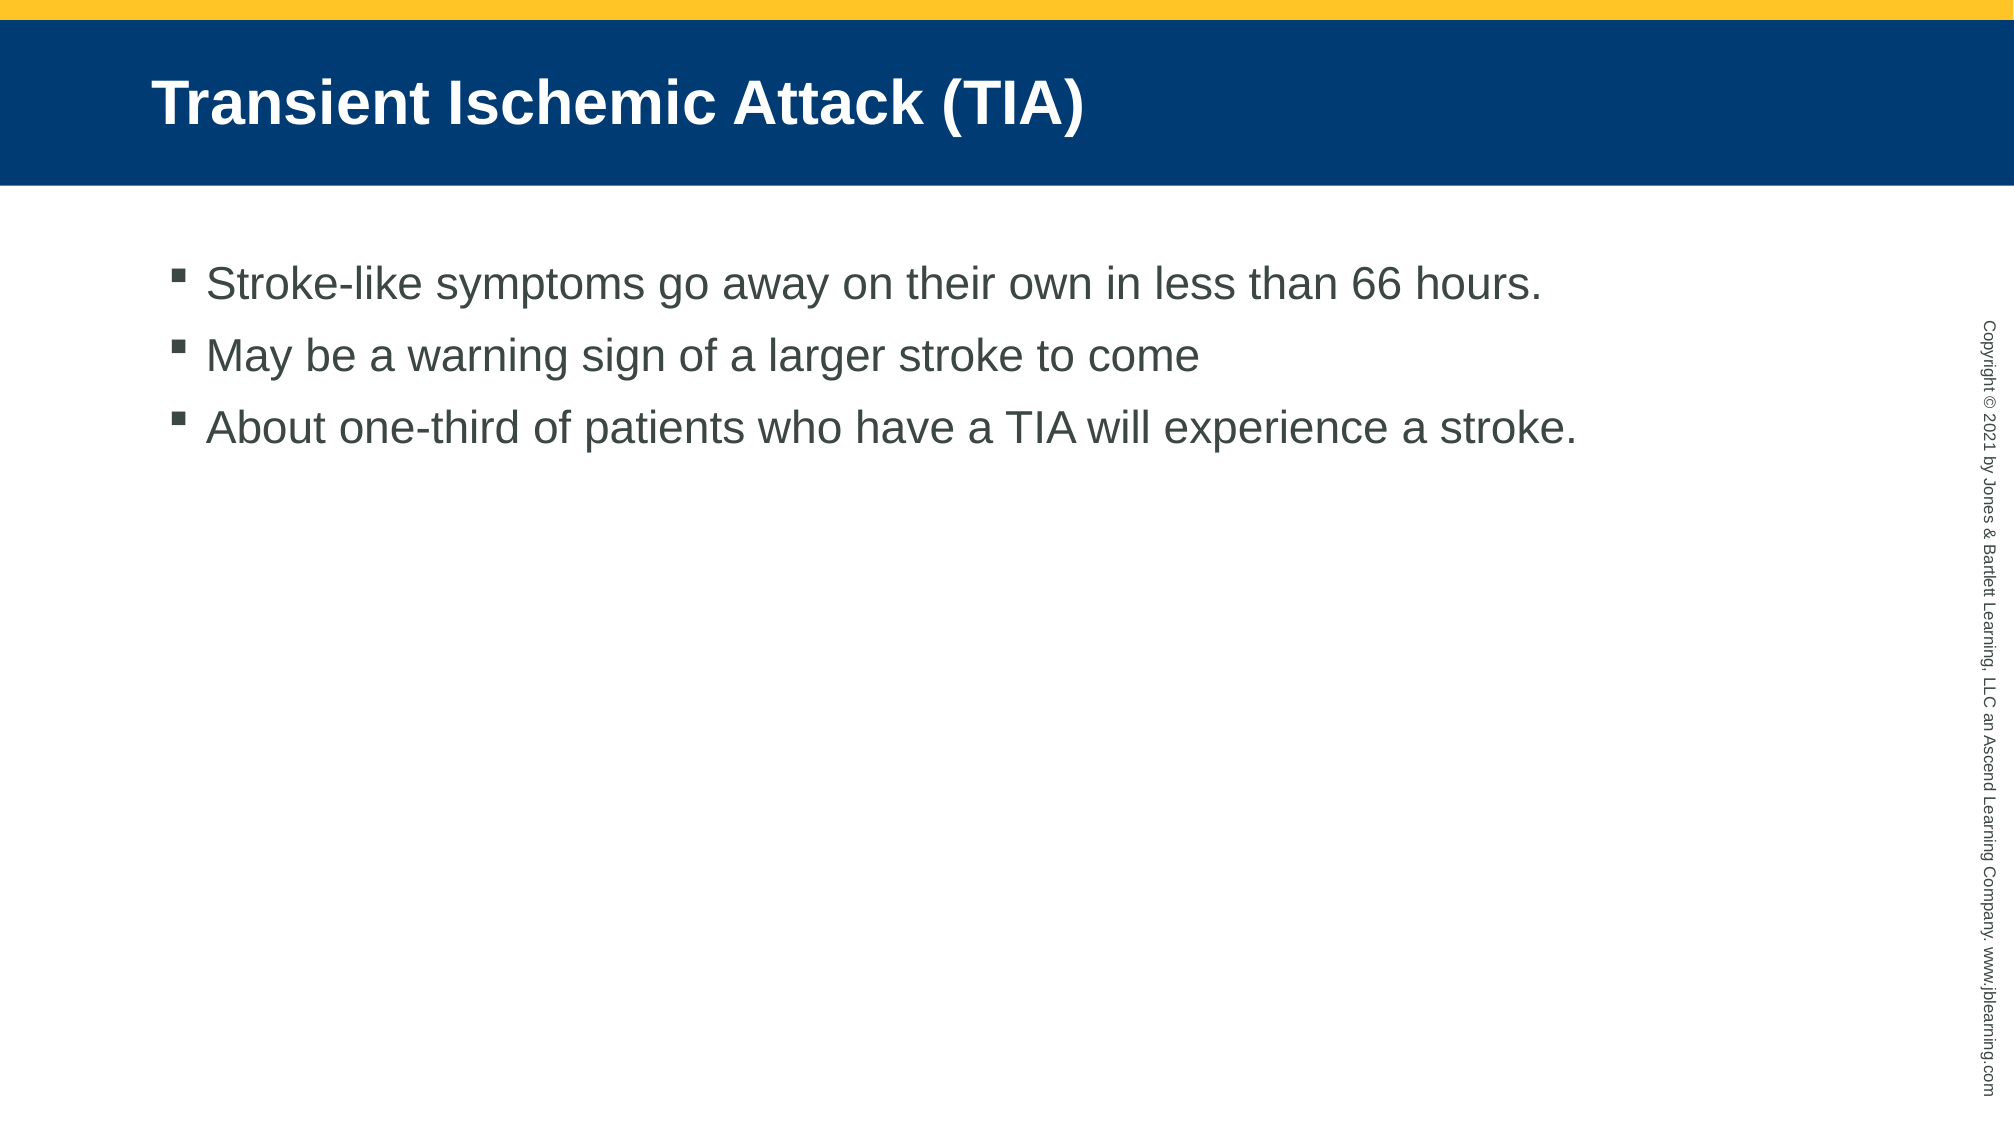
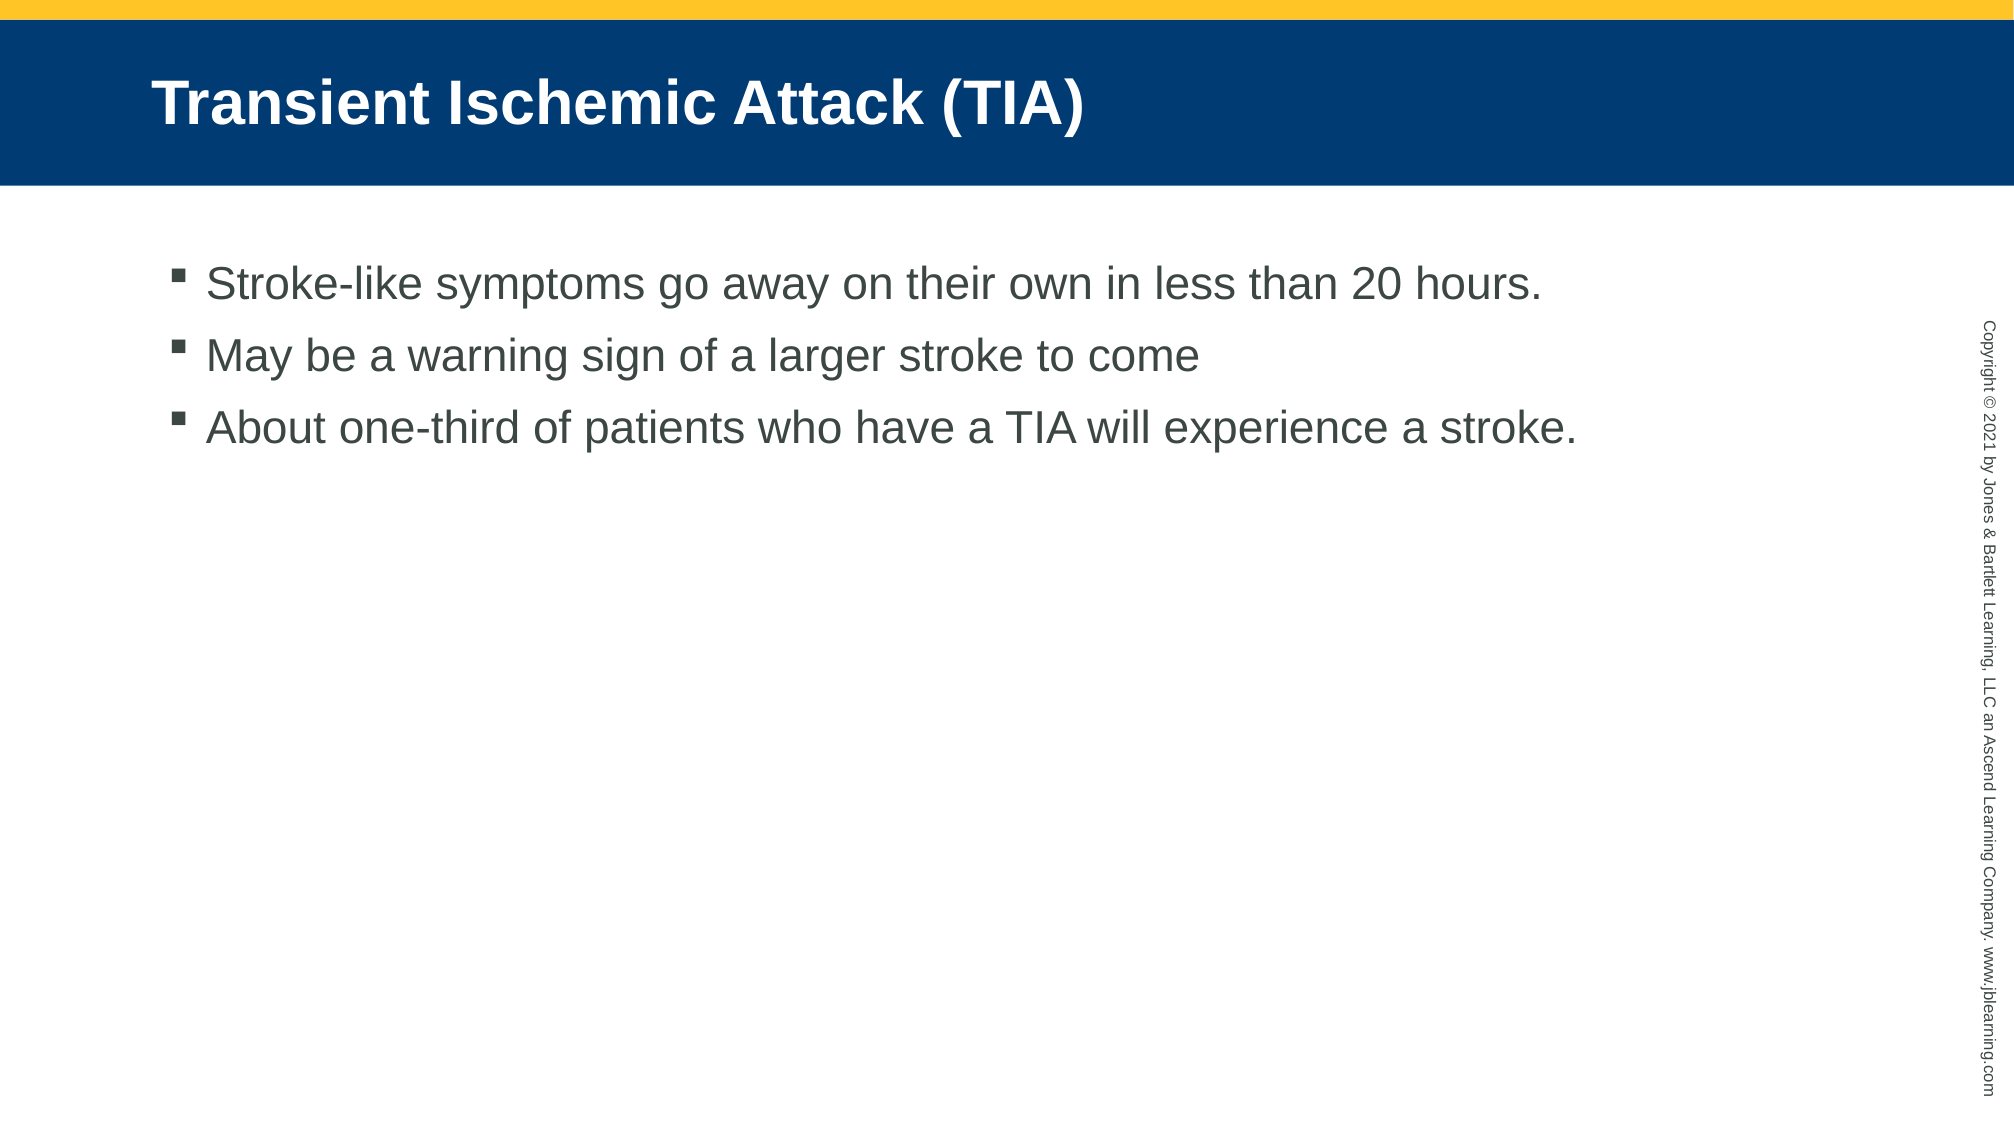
66: 66 -> 20 (1377, 285)
